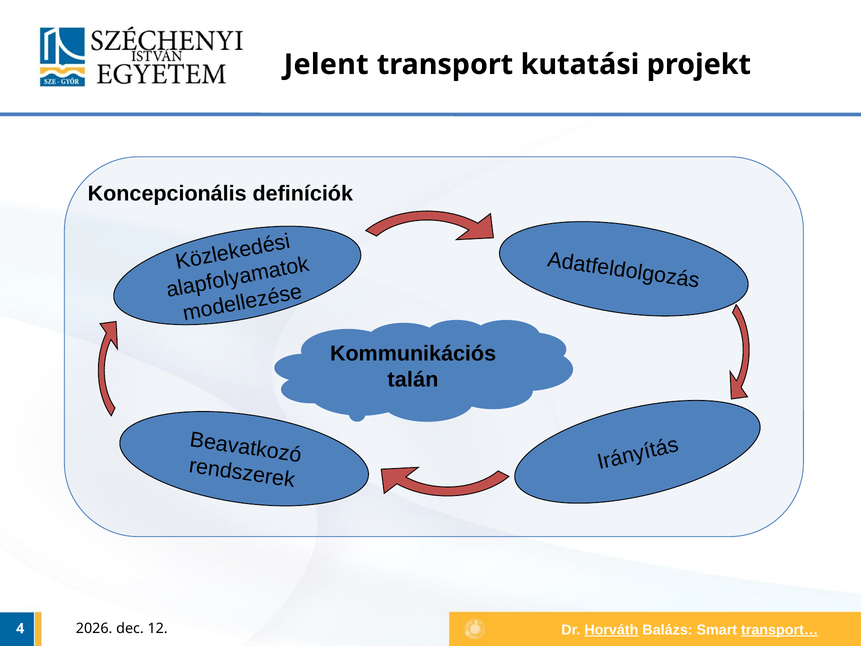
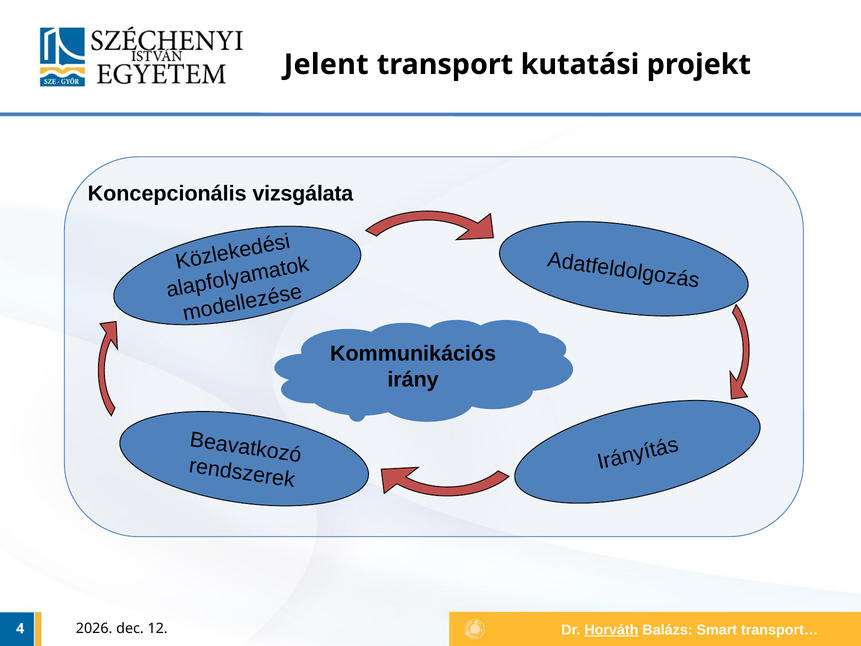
definíciók: definíciók -> vizsgálata (303, 194)
talán: talán -> irány (413, 379)
transport… underline: present -> none (780, 630)
